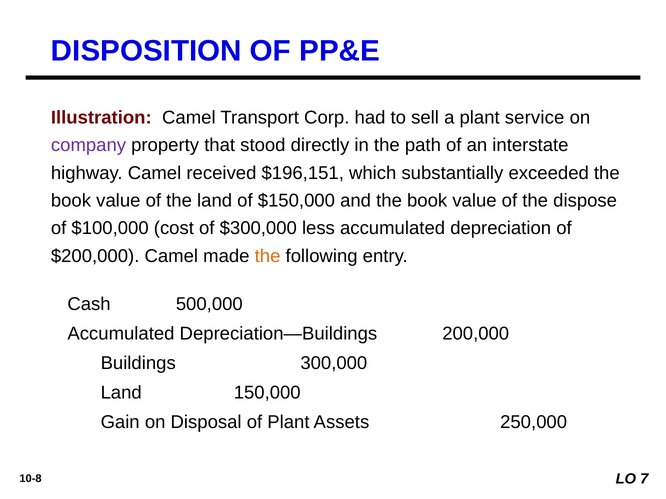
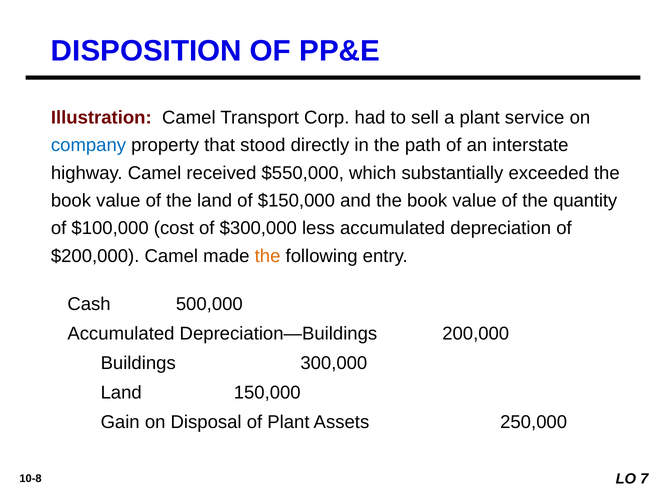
company colour: purple -> blue (89, 145)
$196,151: $196,151 -> $550,000 (303, 173)
dispose: dispose -> quantity (585, 201)
